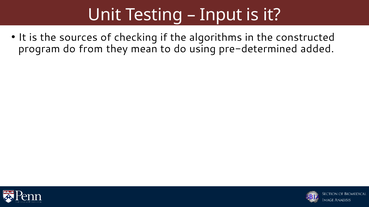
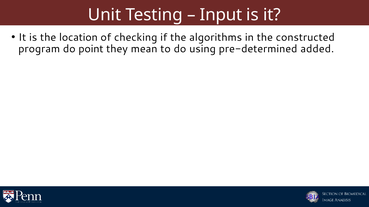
sources: sources -> location (78, 37)
from: from -> point (91, 49)
